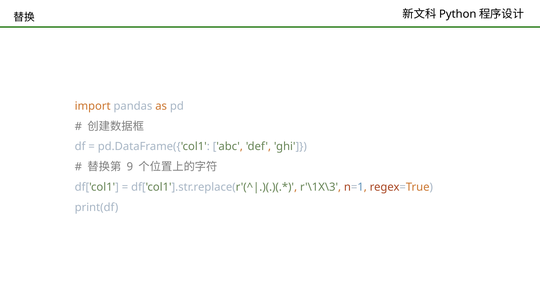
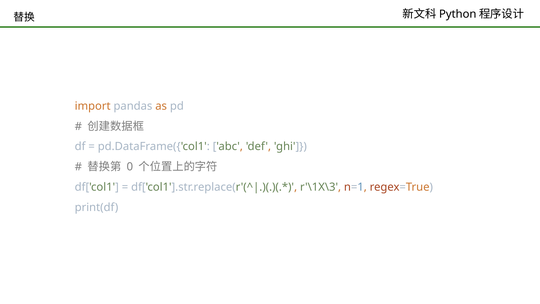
9: 9 -> 0 (130, 167)
